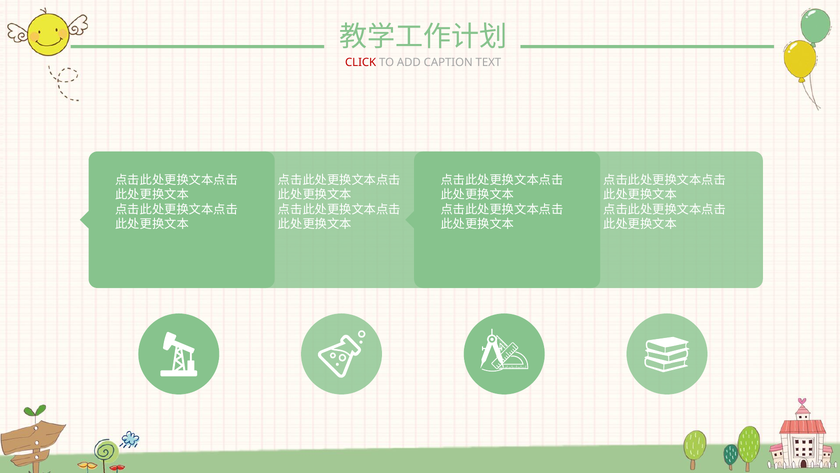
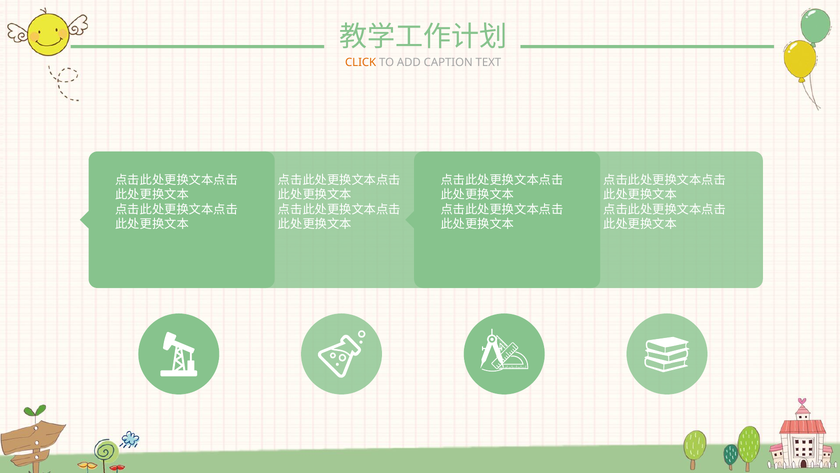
CLICK colour: red -> orange (361, 62)
